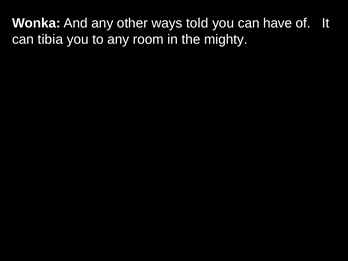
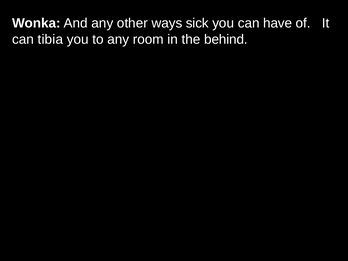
told: told -> sick (197, 23)
mighty: mighty -> behind (226, 40)
